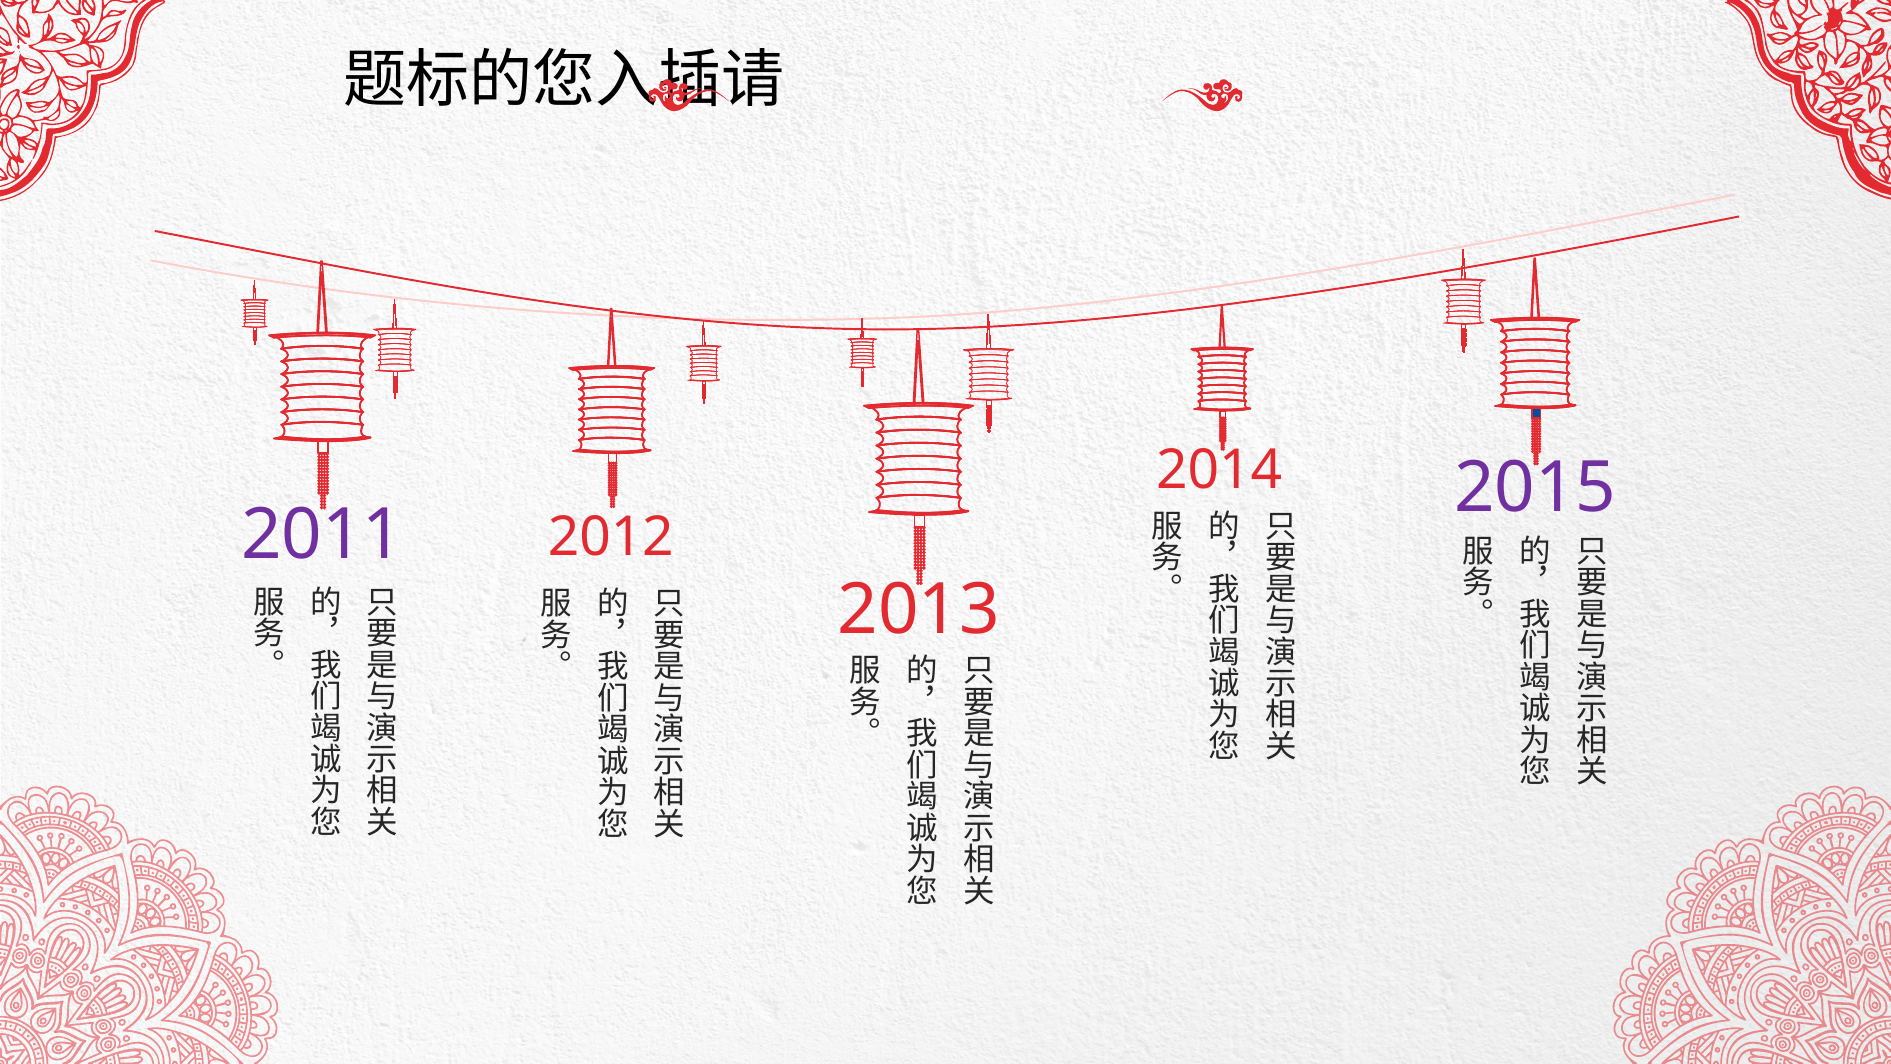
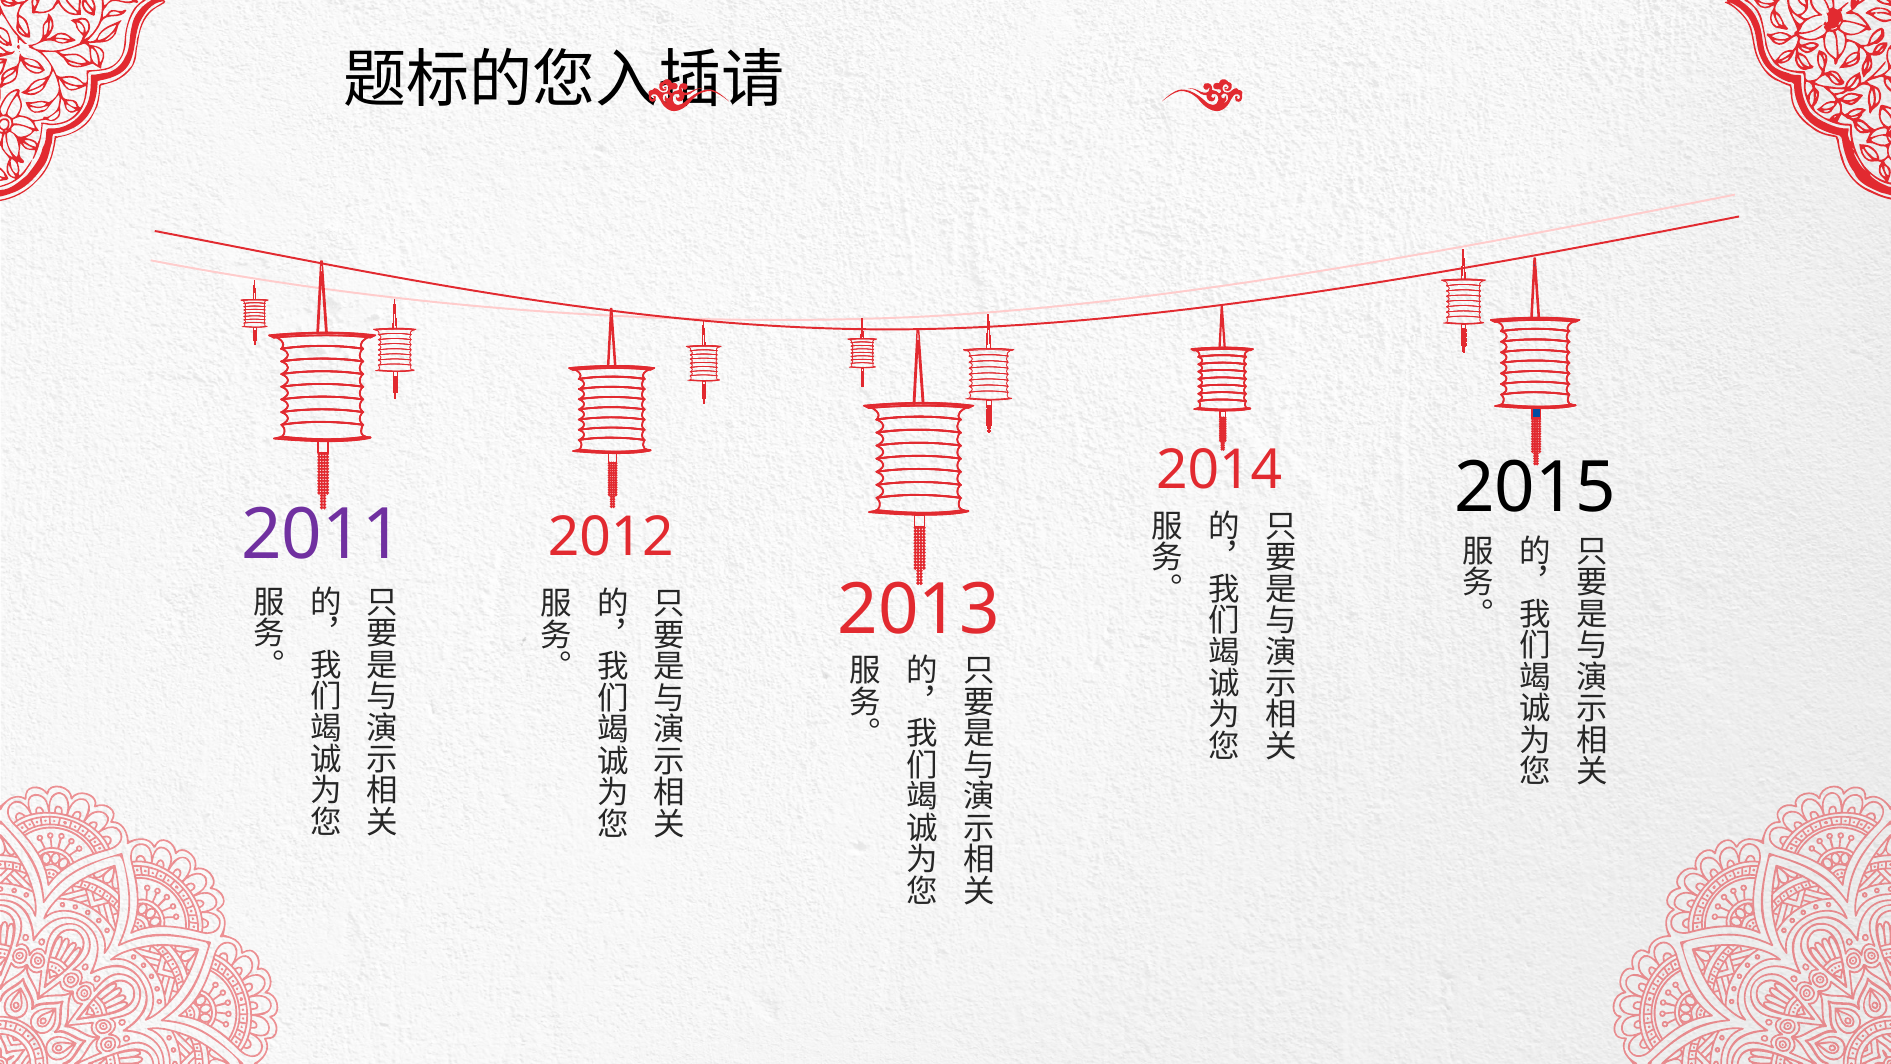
2015 colour: purple -> black (1535, 488)
